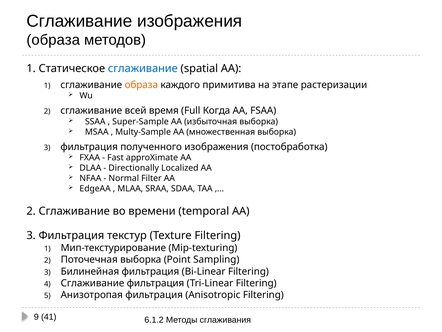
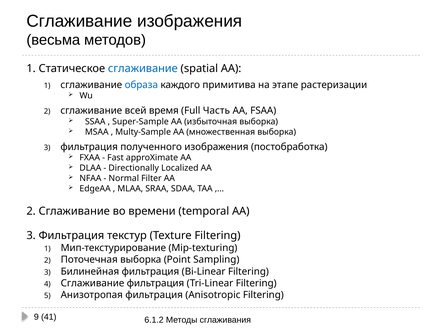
образа: образа -> весьма (53, 40)
образа colour: orange -> blue (141, 85)
Когда: Когда -> Часть (216, 110)
